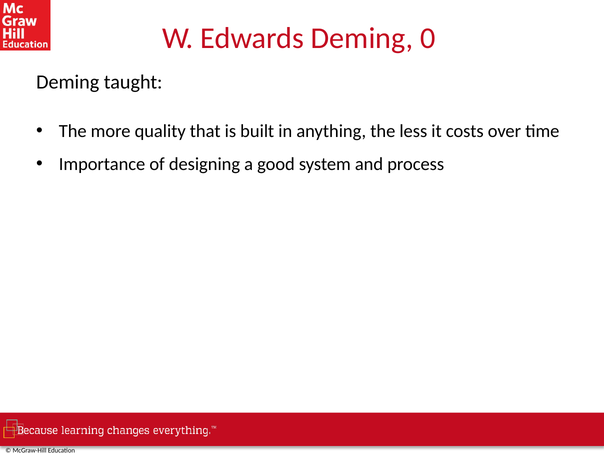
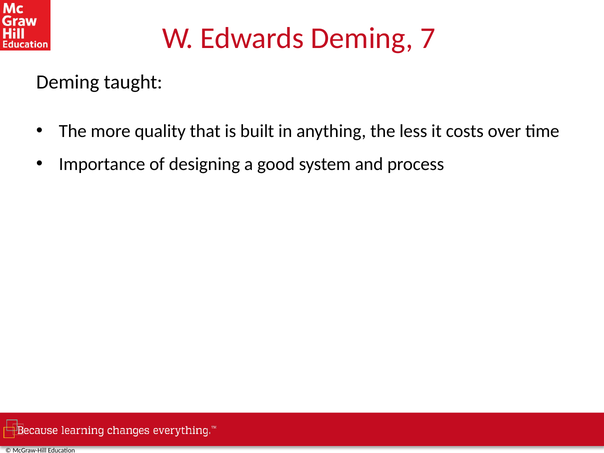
0: 0 -> 7 (428, 38)
